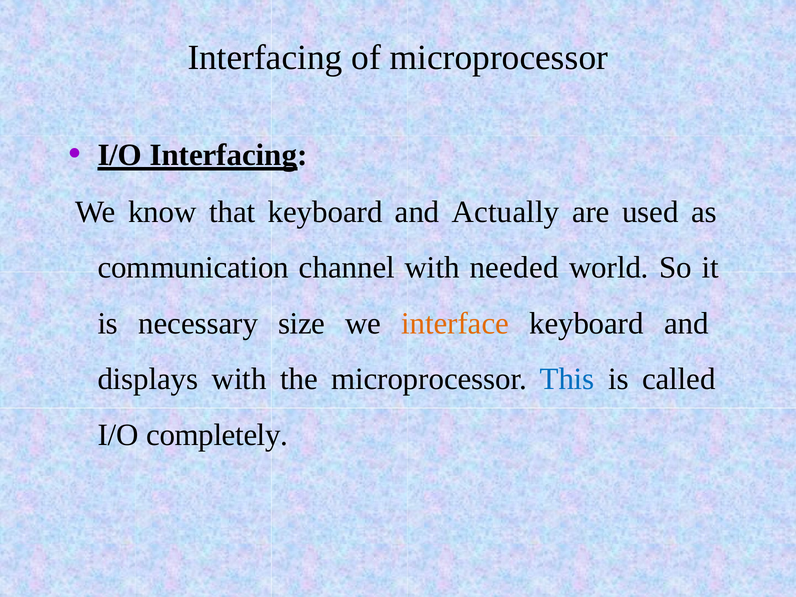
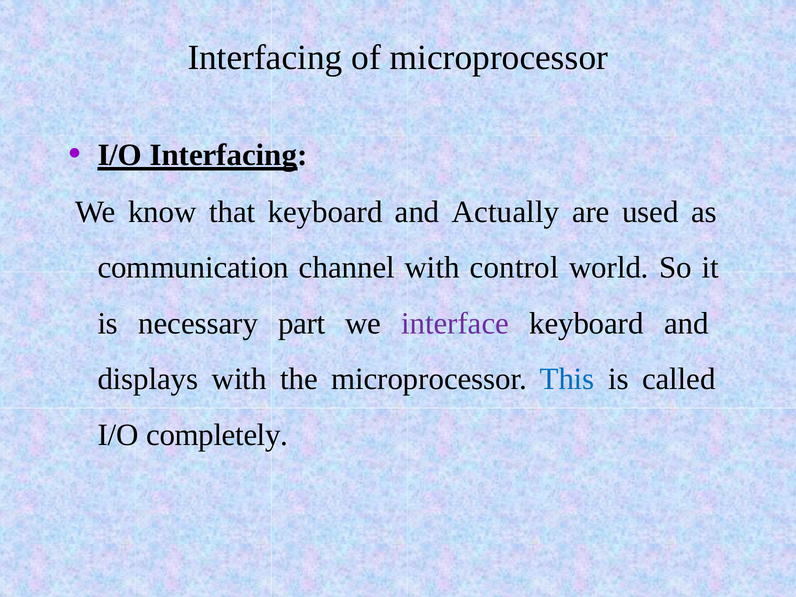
needed: needed -> control (514, 268)
size: size -> part (302, 323)
interface colour: orange -> purple (455, 323)
